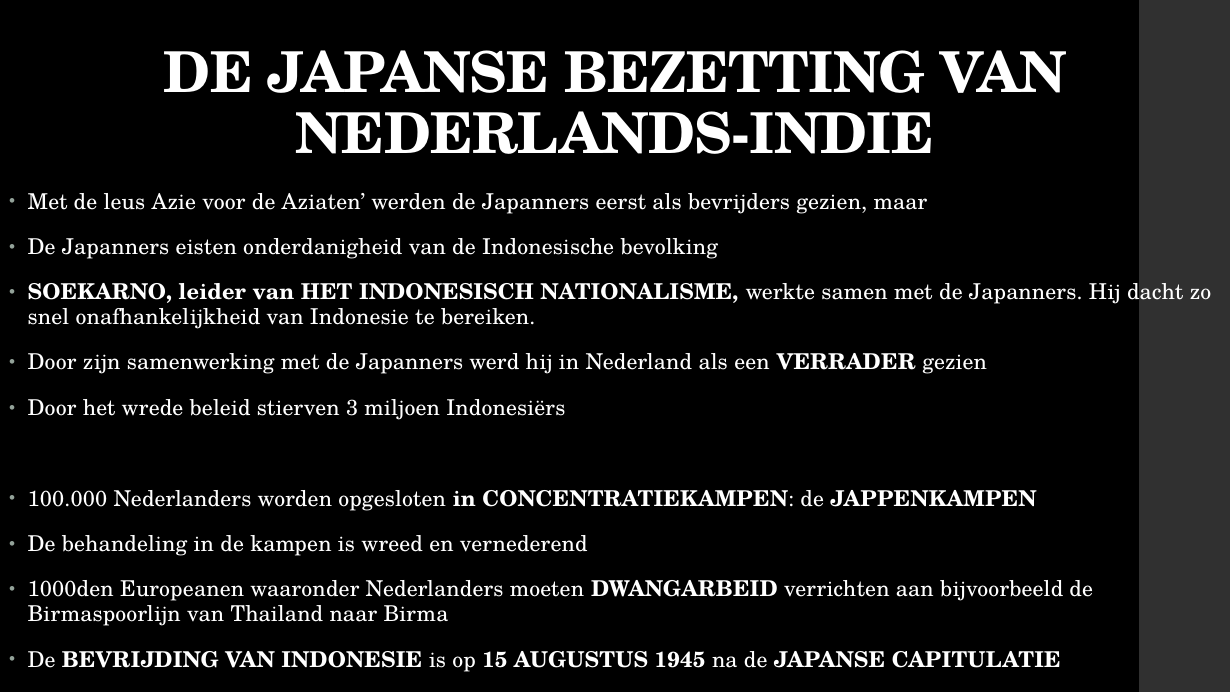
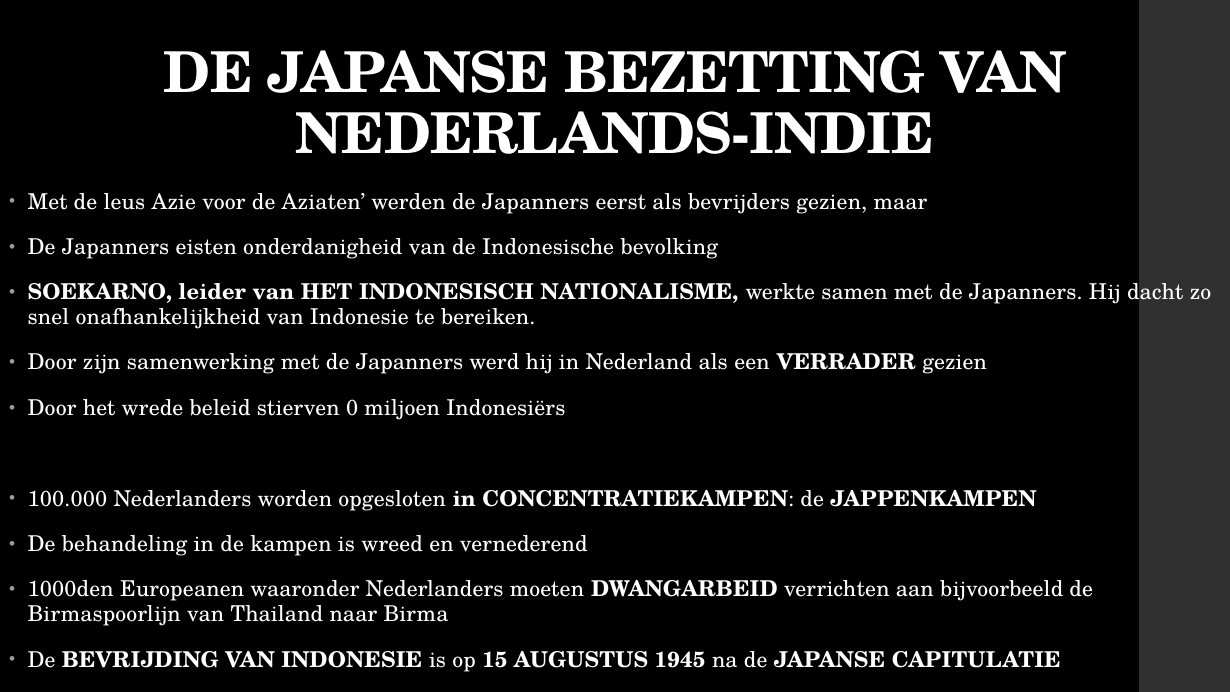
3: 3 -> 0 (352, 408)
